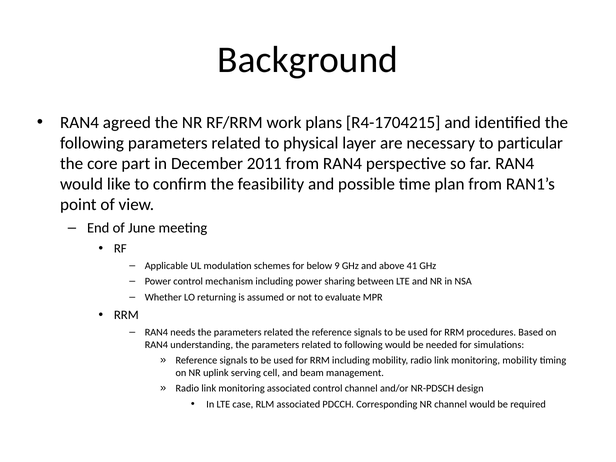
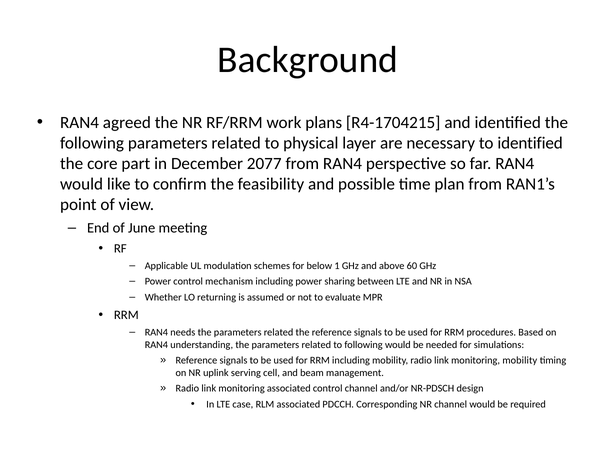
to particular: particular -> identified (530, 143)
2011: 2011 -> 2077 (264, 163)
9: 9 -> 1 (337, 266)
41: 41 -> 60 (412, 266)
